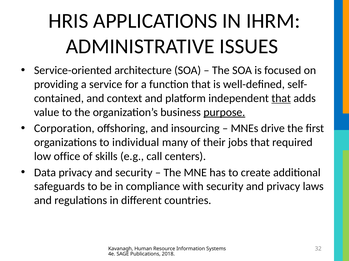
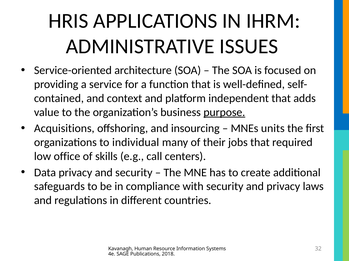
that underline: present -> none (281, 99)
Corporation: Corporation -> Acquisitions (64, 129)
drive: drive -> units (273, 129)
